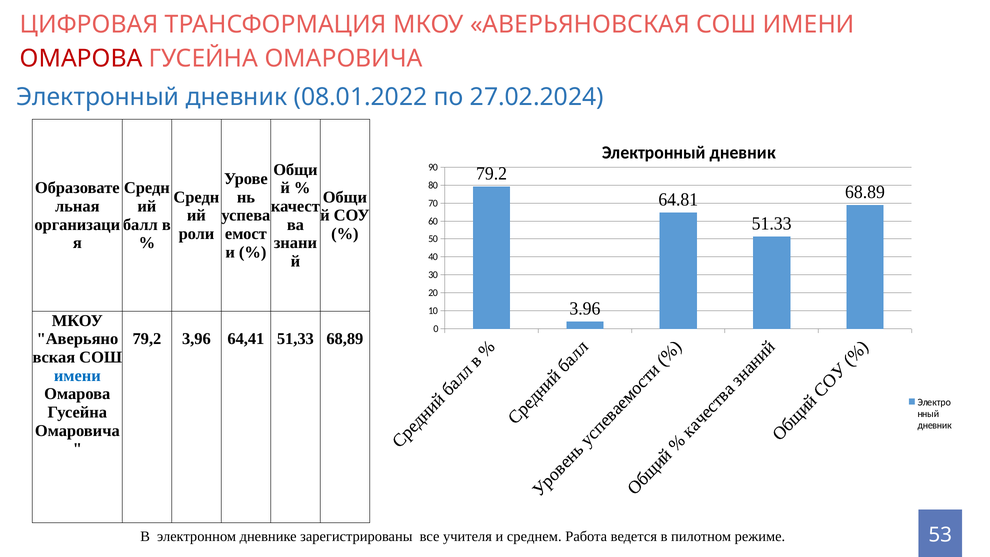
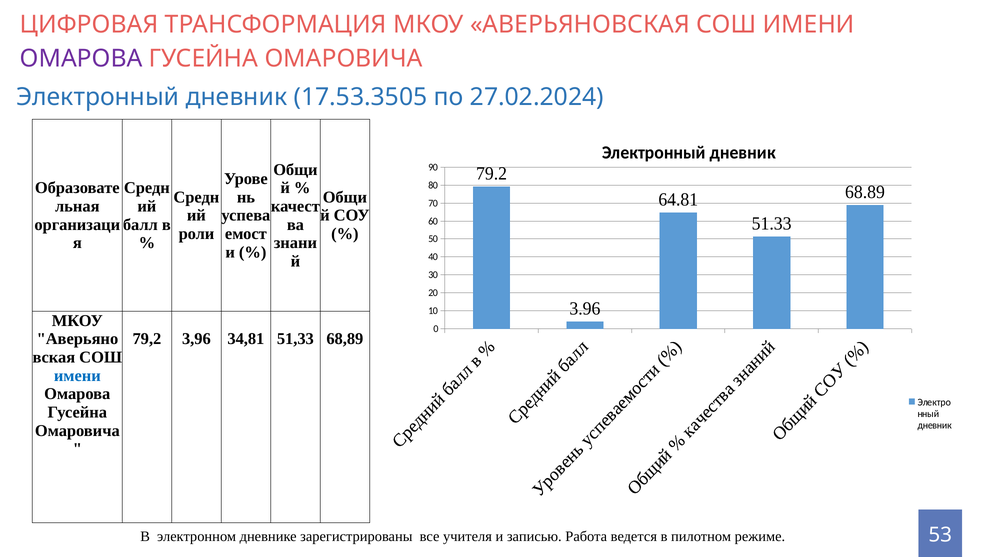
ОМАРОВА colour: red -> purple (81, 59)
08.01.2022: 08.01.2022 -> 17.53.3505 (361, 97)
64,41: 64,41 -> 34,81 (246, 339)
среднем: среднем -> записью (534, 537)
